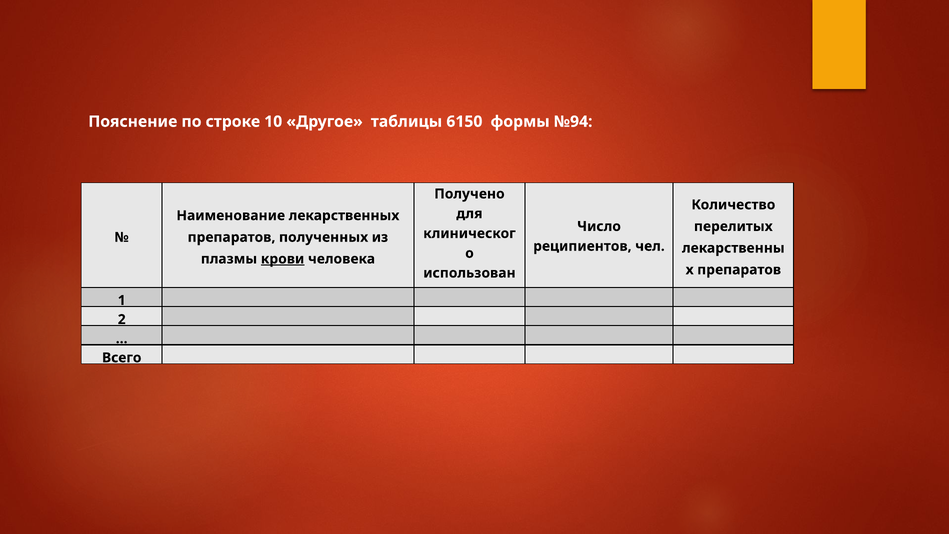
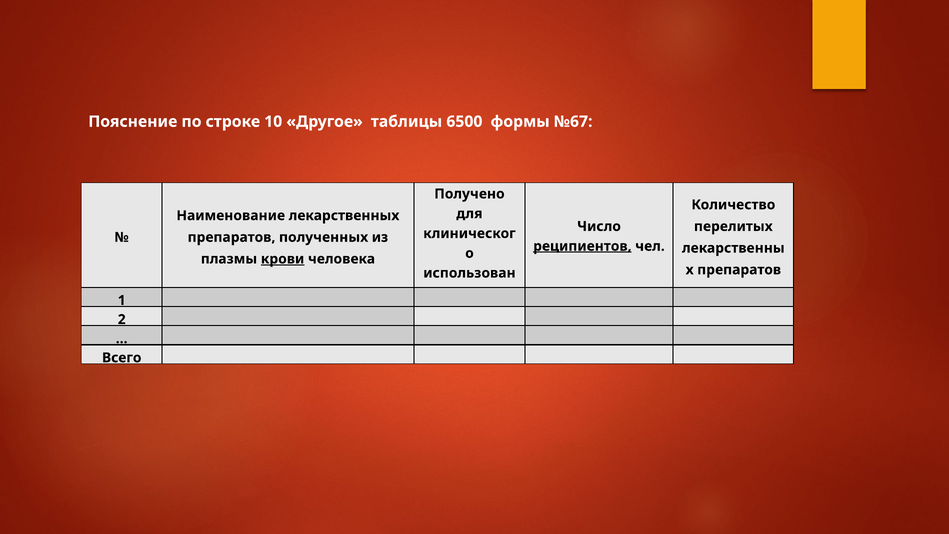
6150: 6150 -> 6500 (464, 122)
№94: №94 -> №67 (573, 122)
реципиентов underline: none -> present (582, 246)
